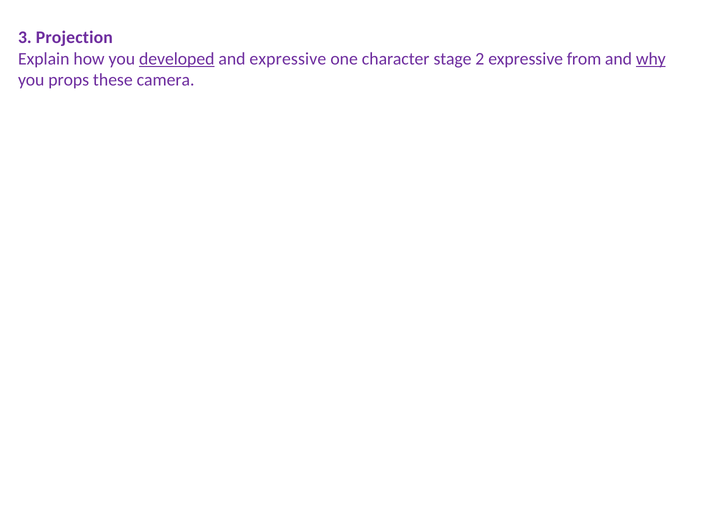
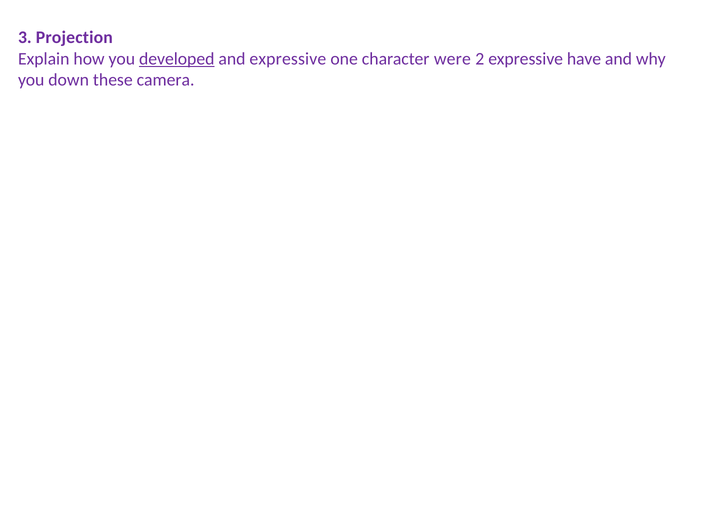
stage: stage -> were (452, 59)
from: from -> have (584, 59)
why underline: present -> none (651, 59)
props: props -> down (69, 80)
